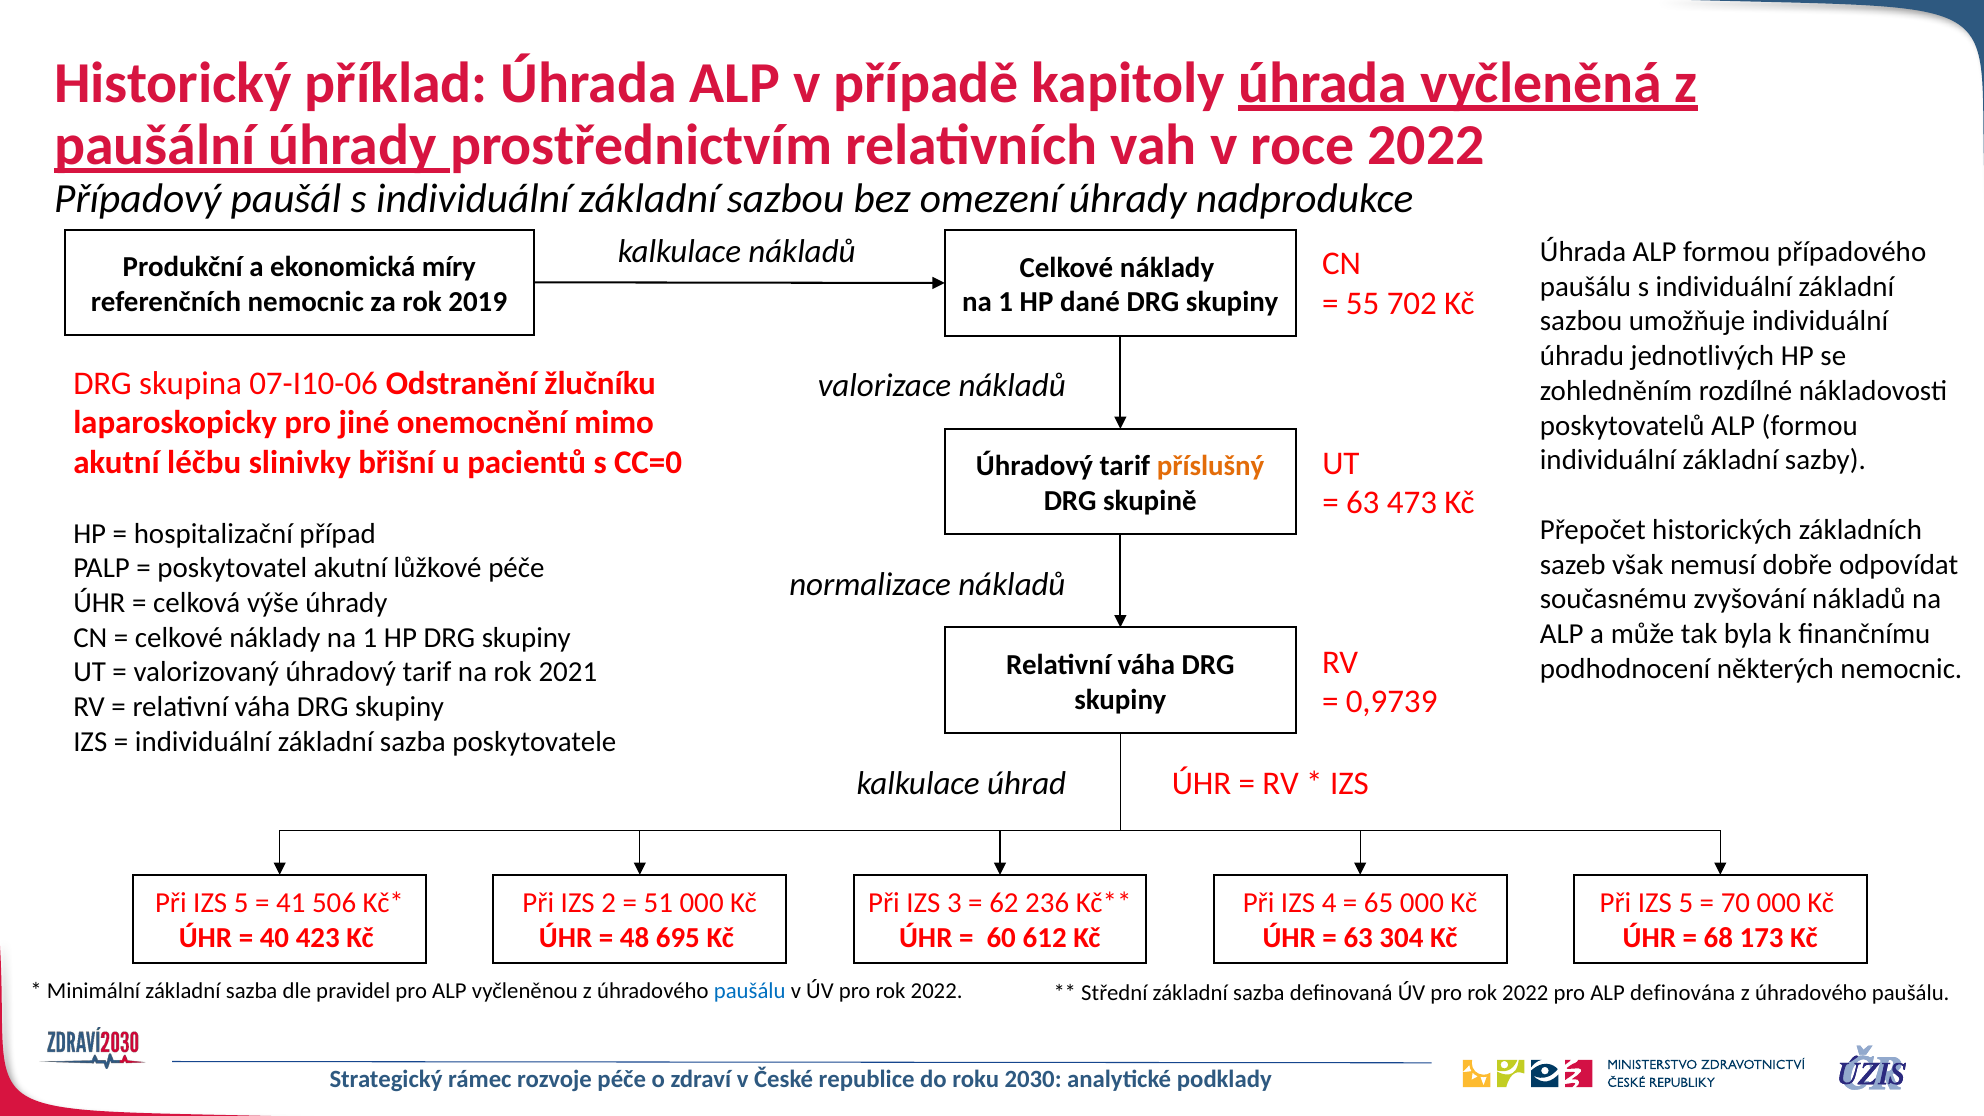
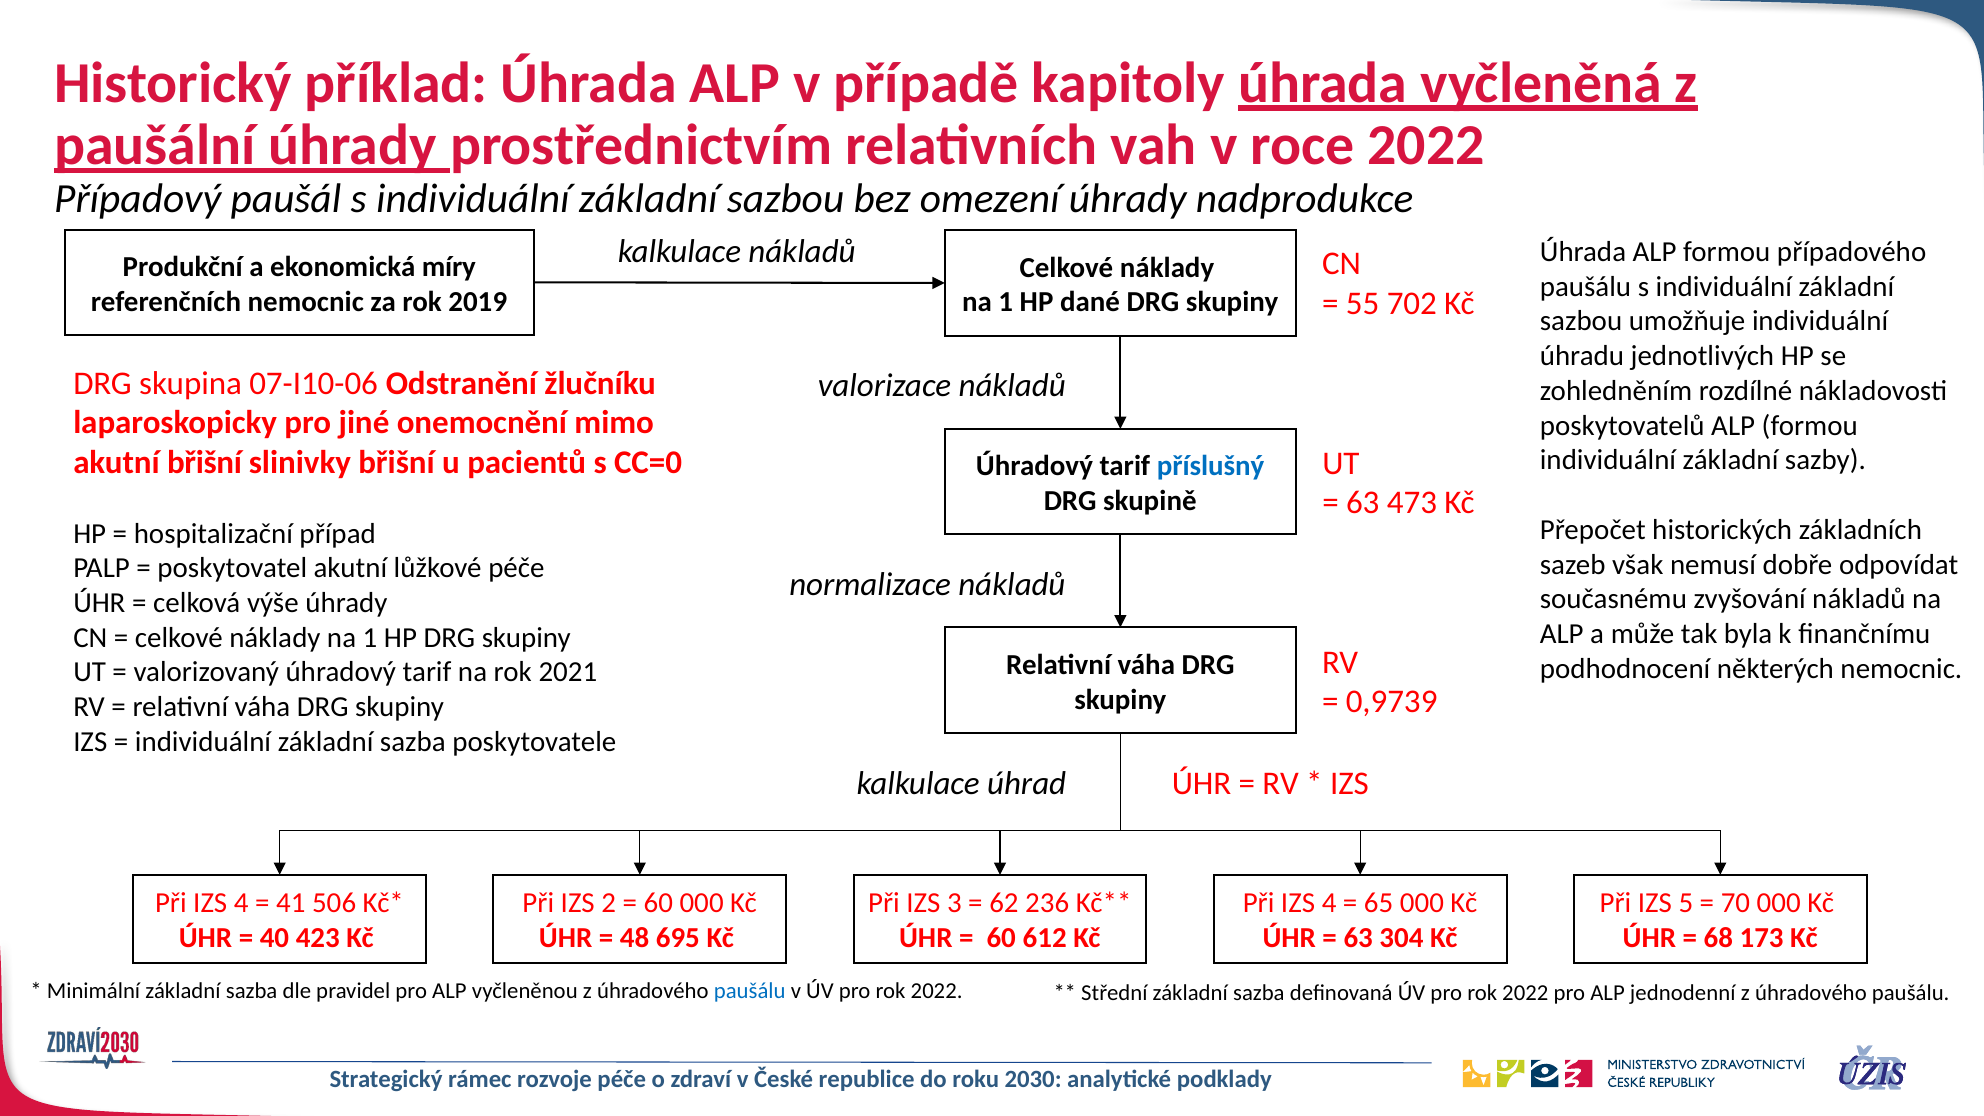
akutní léčbu: léčbu -> břišní (204, 463)
příslušný colour: orange -> blue (1211, 466)
5: 5 -> 4 (241, 903)
51: 51 -> 60 (658, 903)
definována: definována -> jednodenní (1683, 993)
